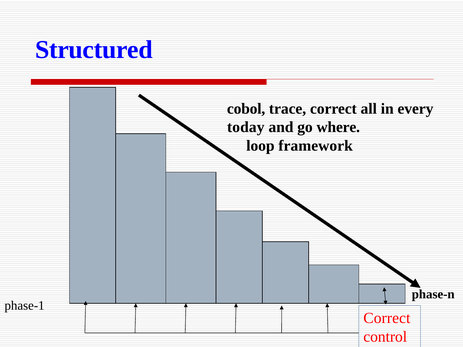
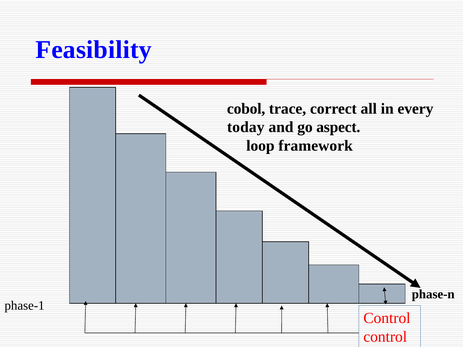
Structured: Structured -> Feasibility (94, 50)
where: where -> aspect (338, 127)
Correct: Correct -> Control (387, 318)
